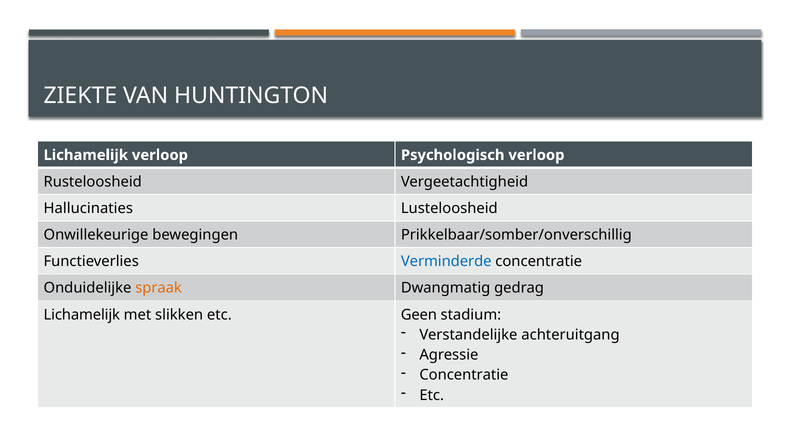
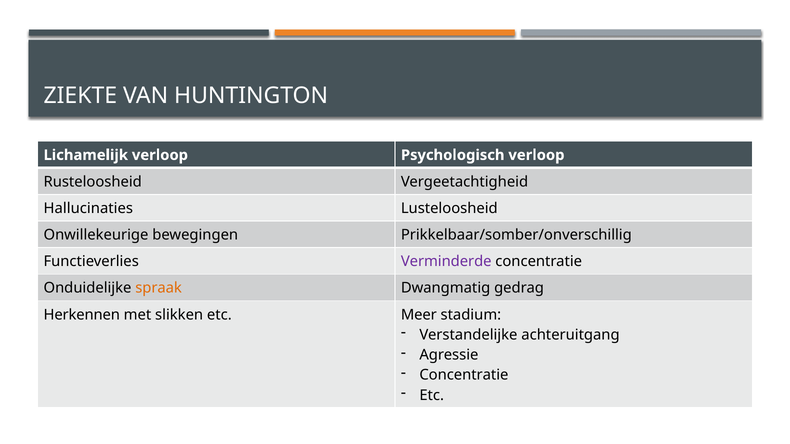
Verminderde colour: blue -> purple (446, 262)
Lichamelijk: Lichamelijk -> Herkennen (82, 315)
Geen: Geen -> Meer (419, 315)
